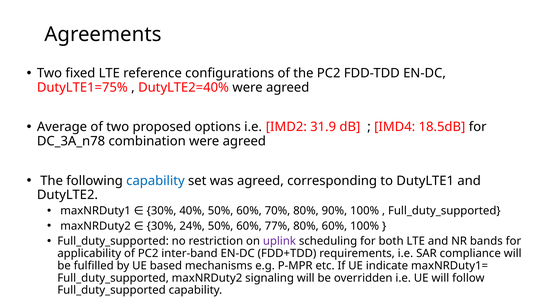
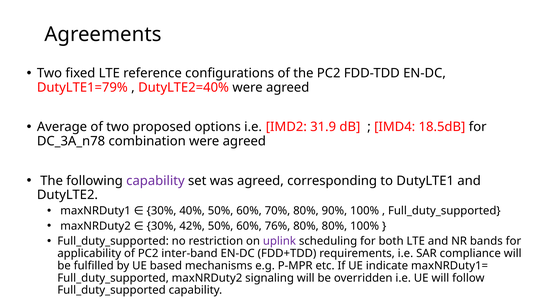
DutyLTE1=75%: DutyLTE1=75% -> DutyLTE1=79% (82, 87)
capability colour: blue -> purple (155, 180)
24%: 24% -> 42% (192, 226)
77%: 77% -> 76% (277, 226)
80% 60%: 60% -> 80% (334, 226)
